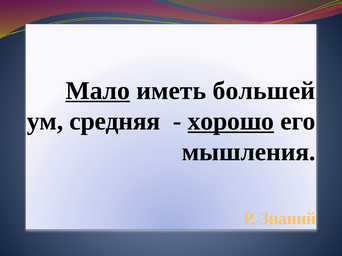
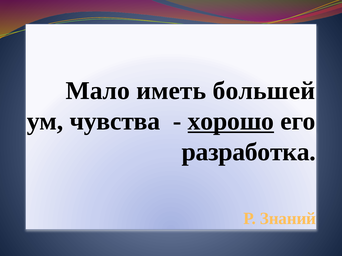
Мало underline: present -> none (98, 91)
средняя: средняя -> чувства (115, 122)
мышления: мышления -> разработка (249, 152)
